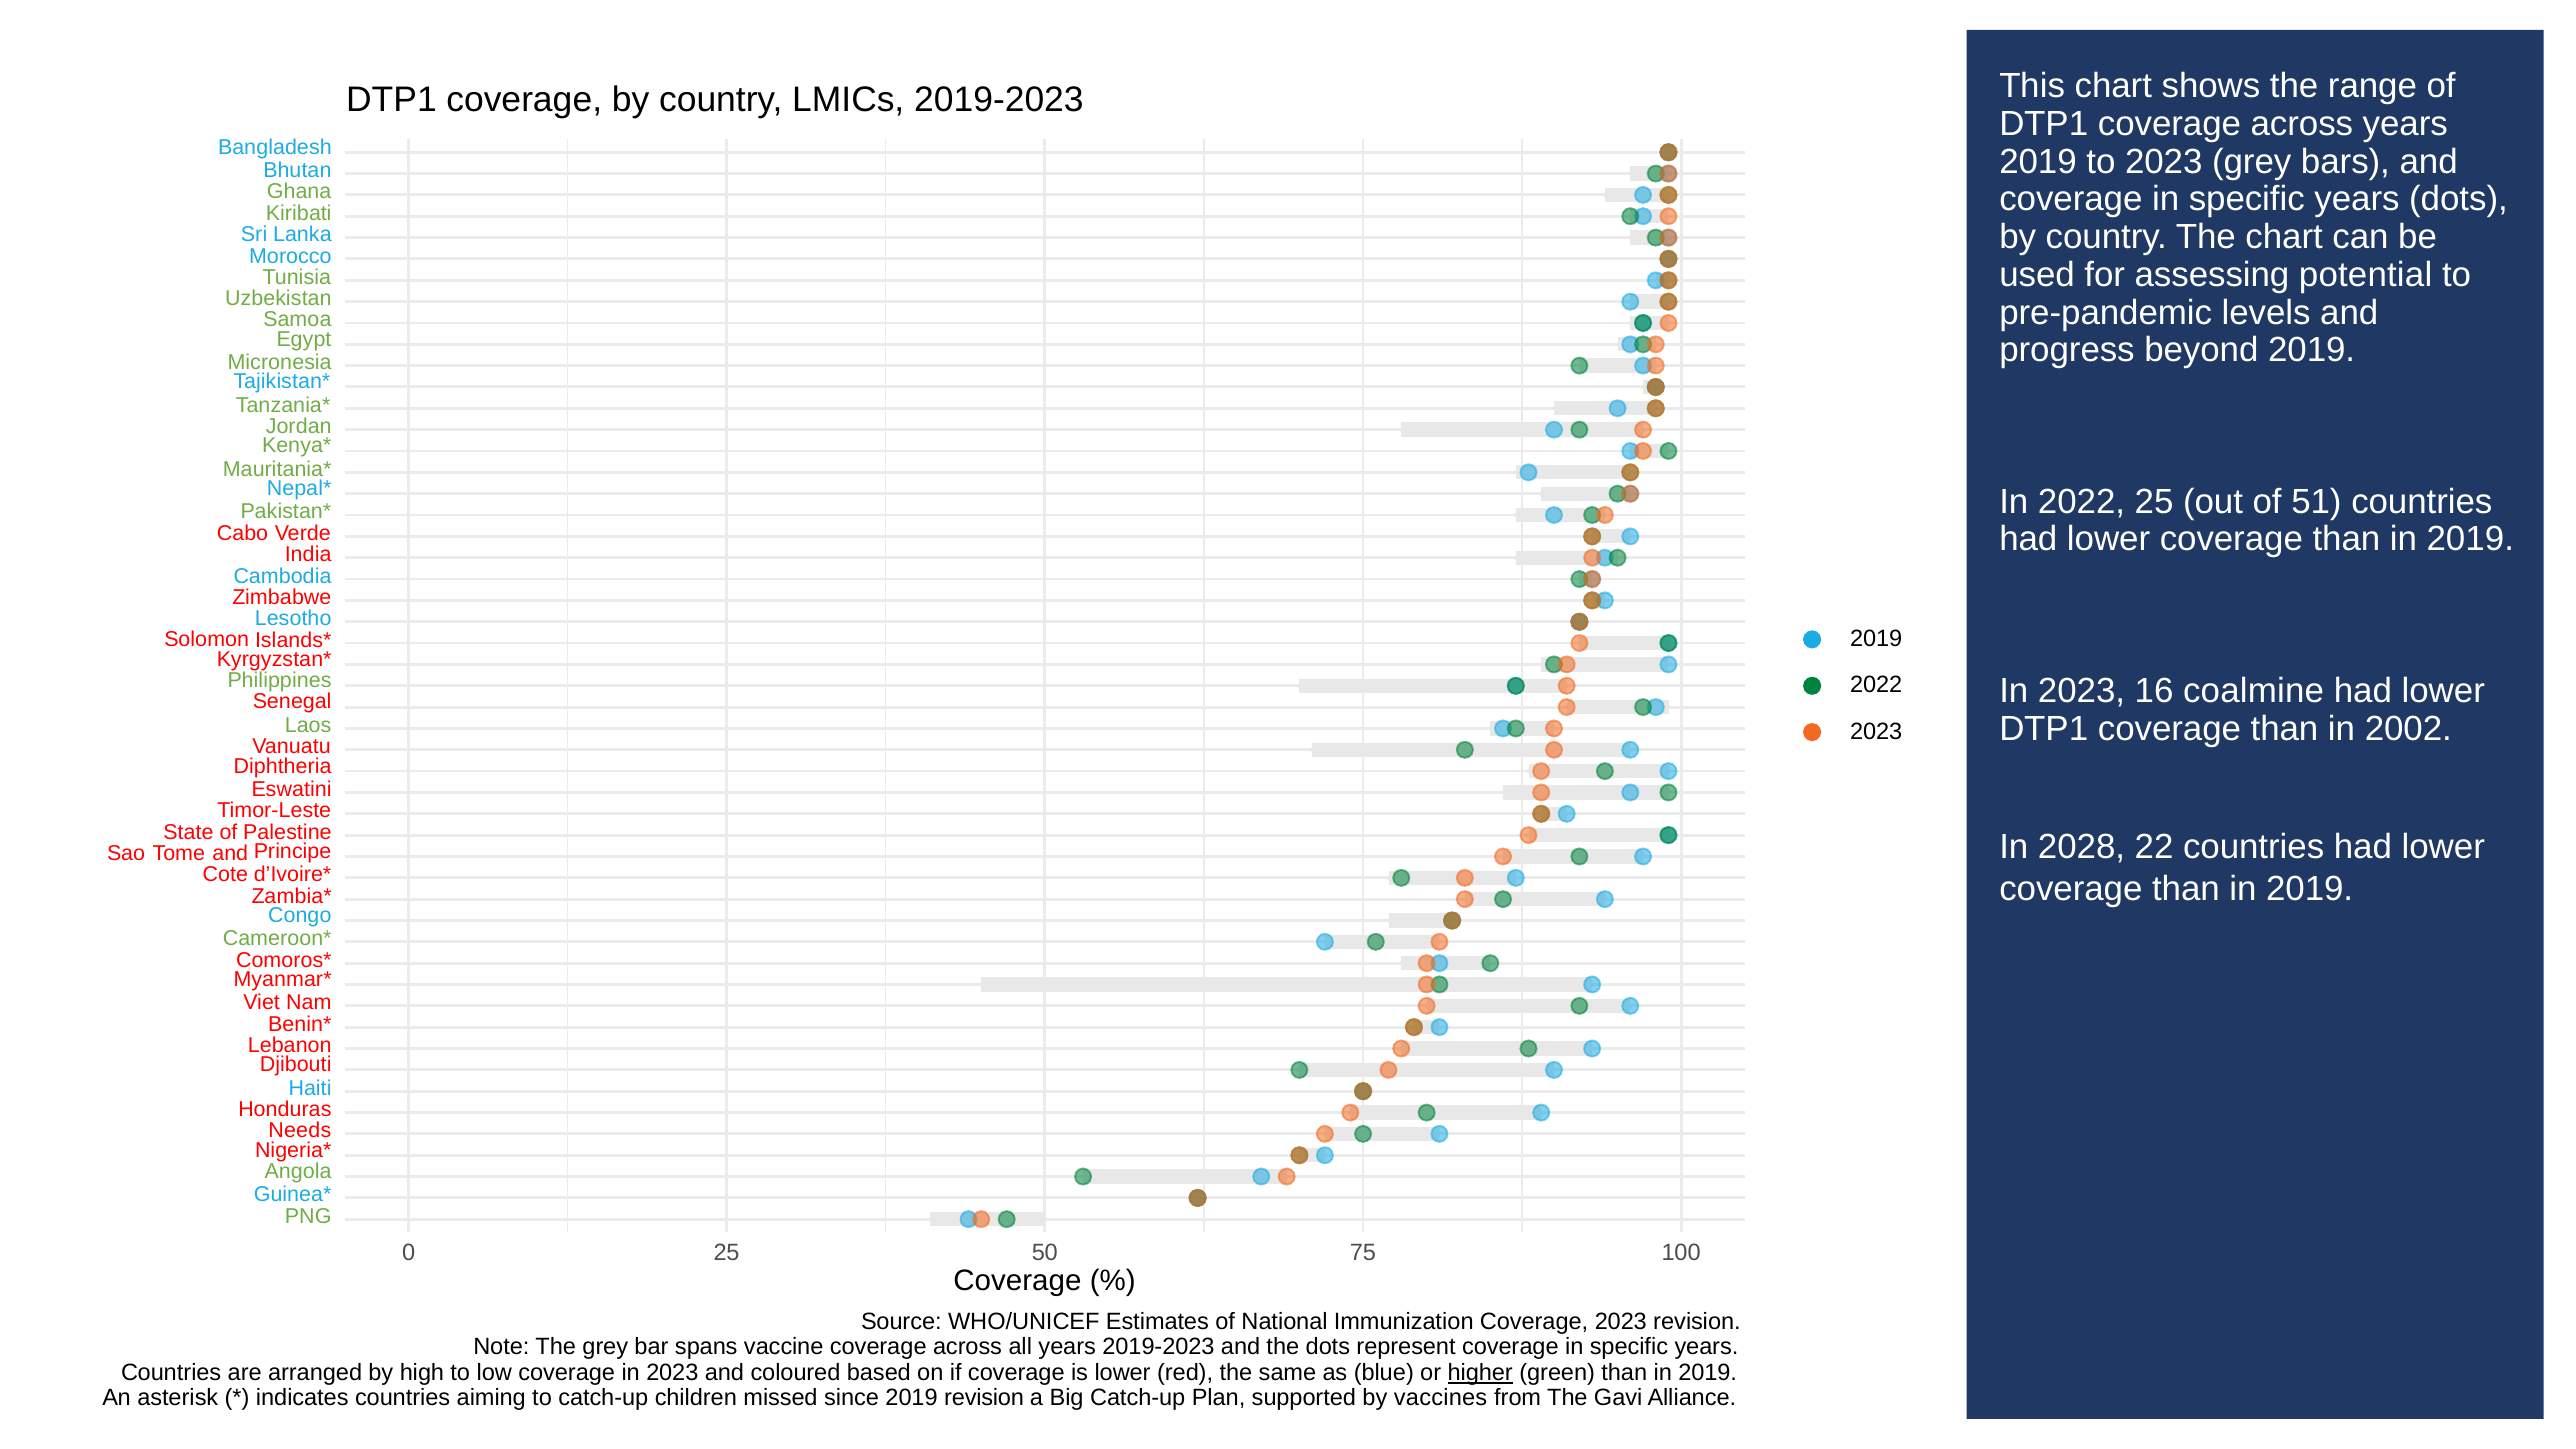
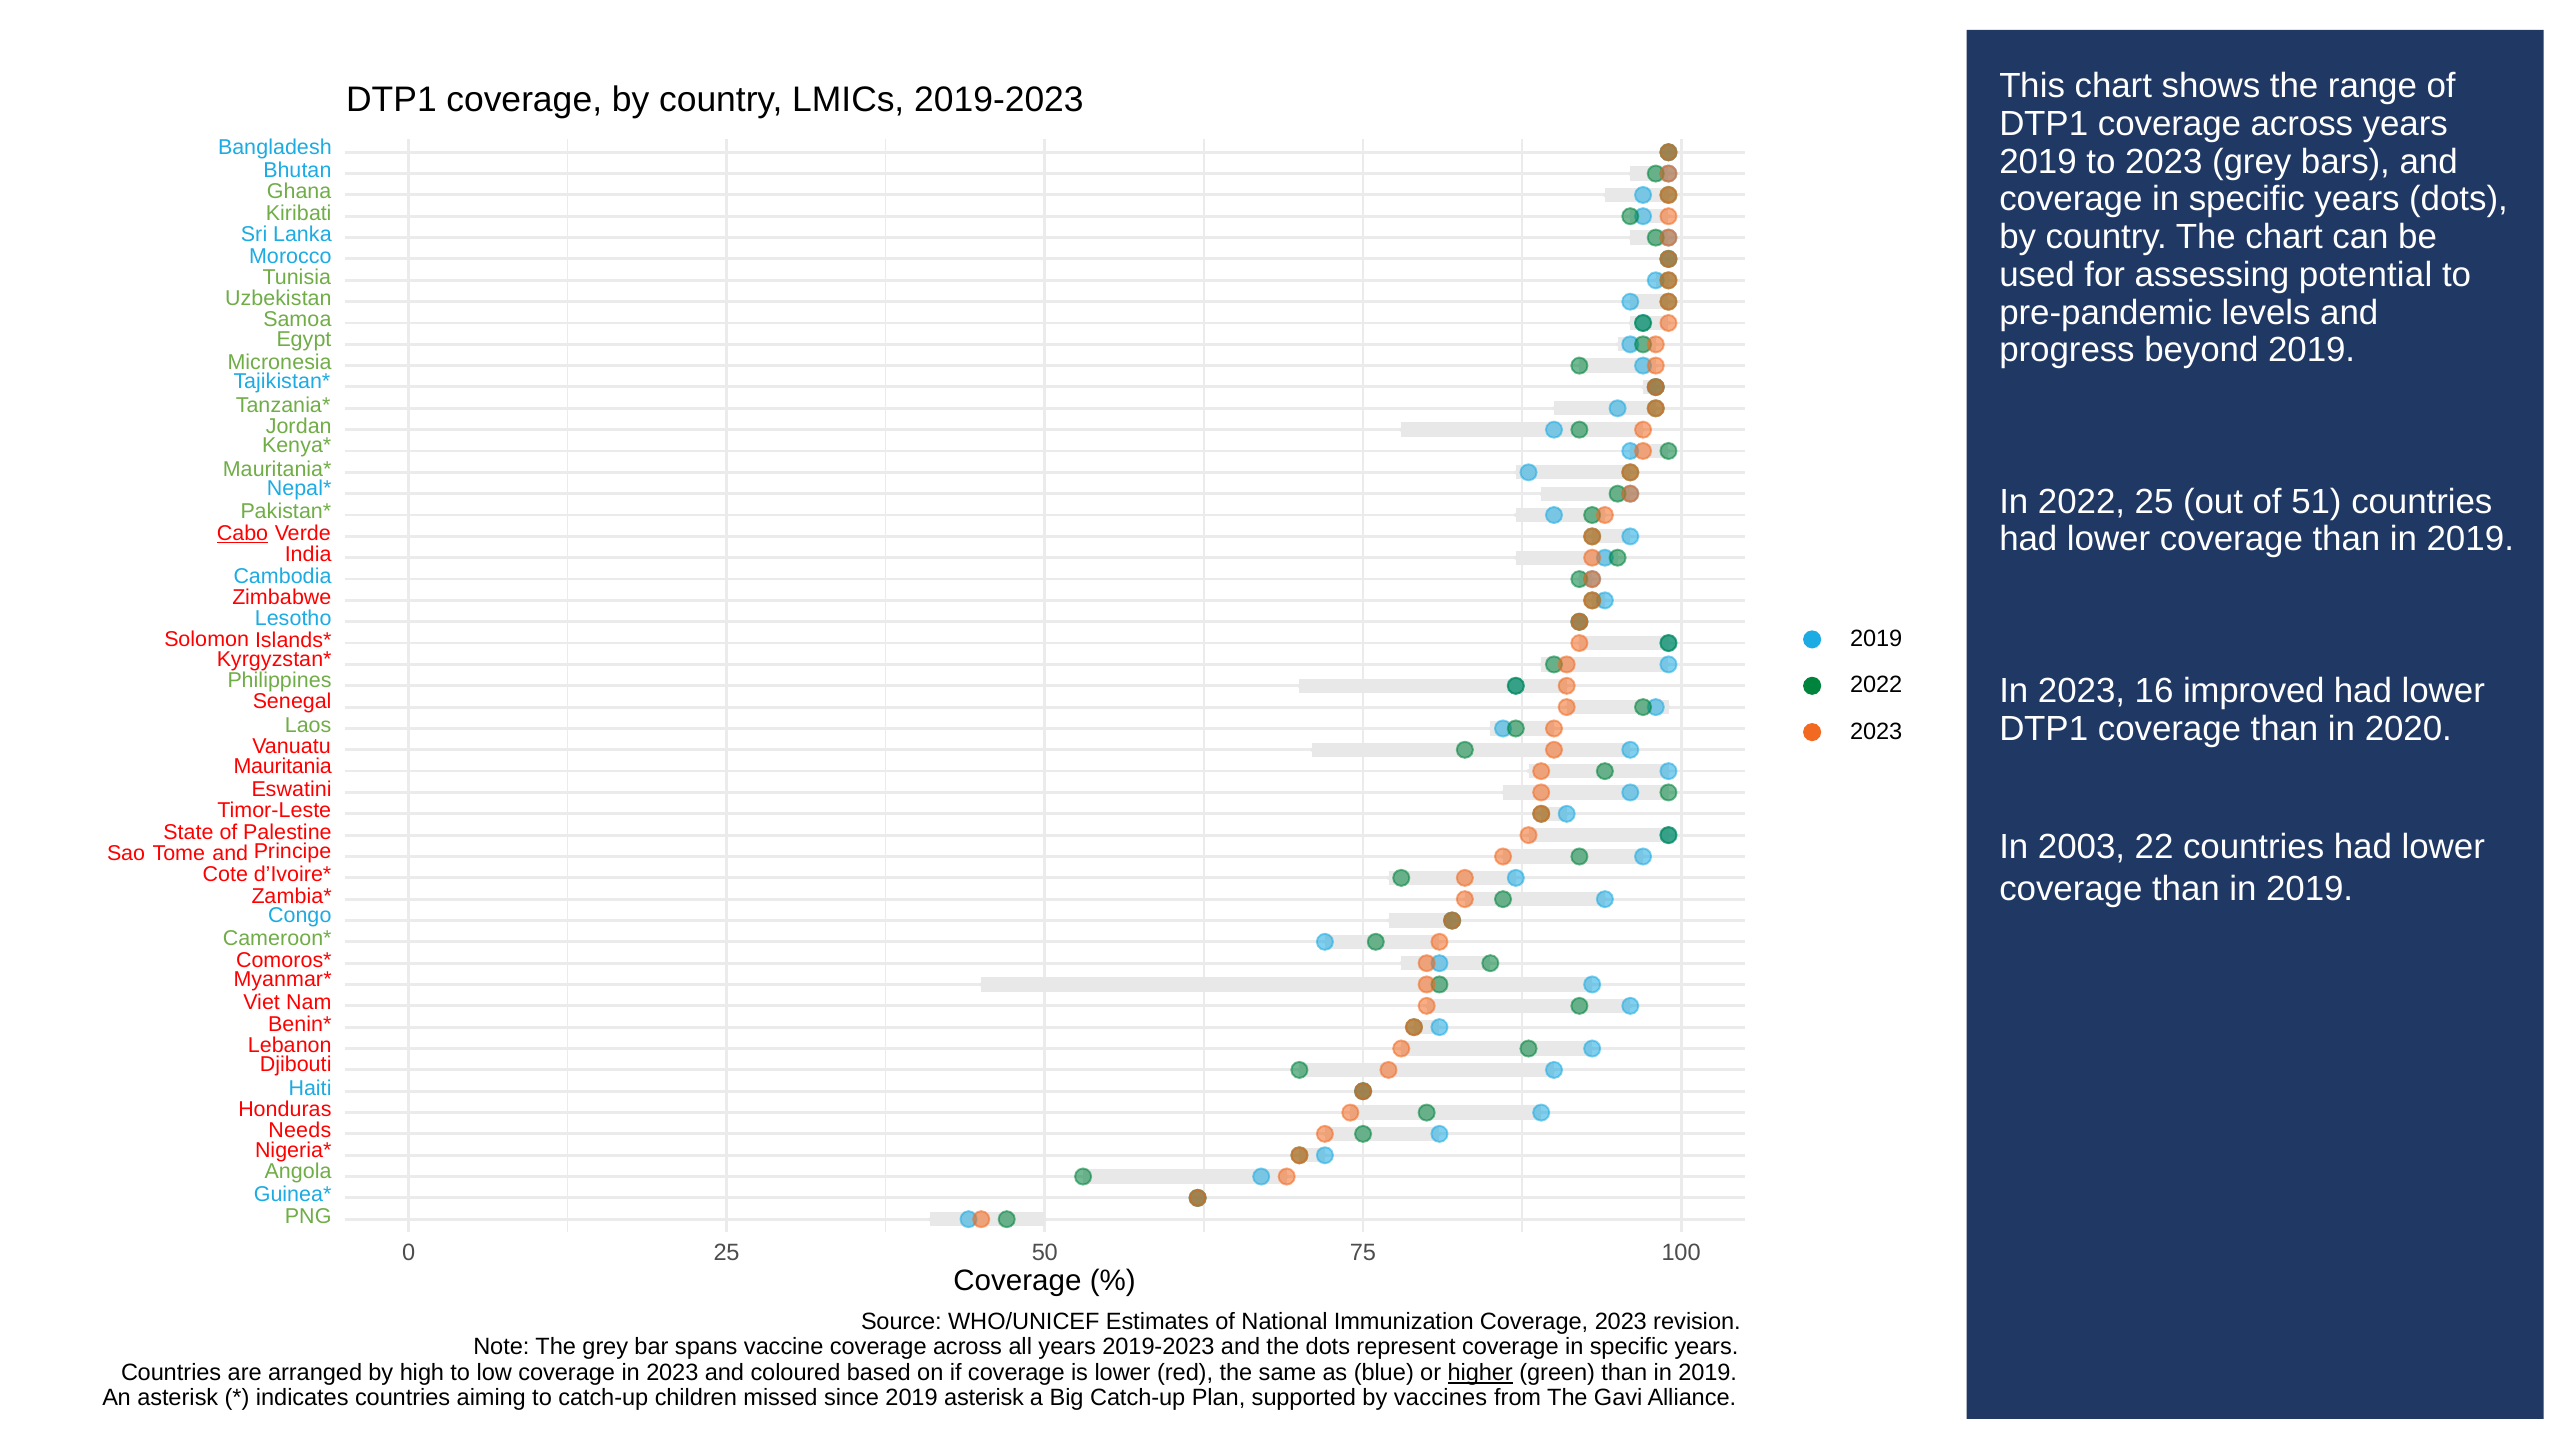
Cabo underline: none -> present (243, 533)
coalmine: coalmine -> improved (2254, 691)
2002: 2002 -> 2020 (2408, 729)
Diphtheria: Diphtheria -> Mauritania (283, 766)
2028: 2028 -> 2003 (2082, 847)
2019 revision: revision -> asterisk (984, 1398)
